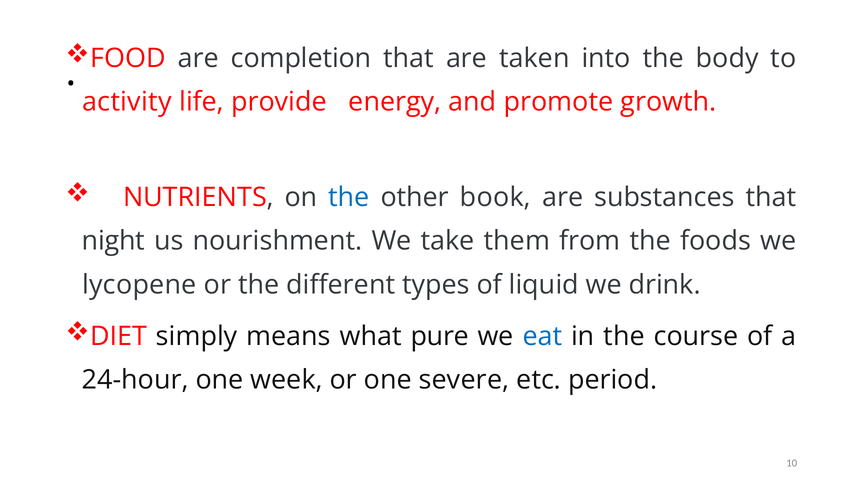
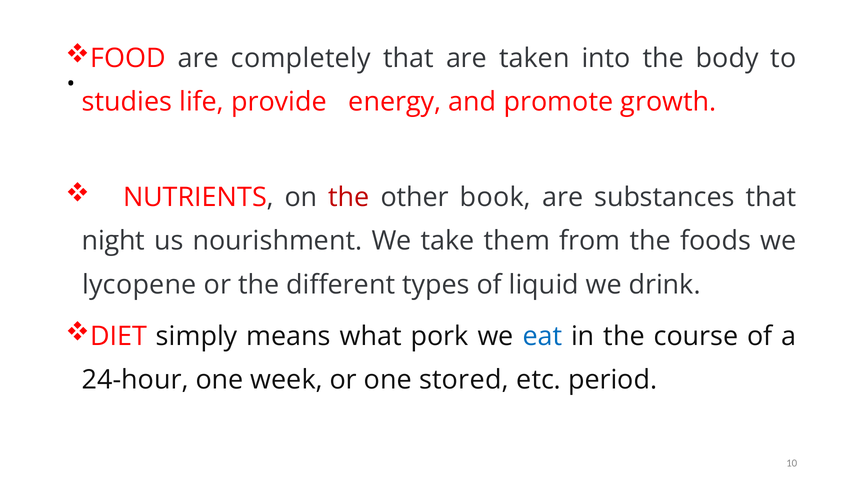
completion: completion -> completely (301, 58)
activity: activity -> studies (127, 102)
the colour: blue -> red (349, 198)
pure: pure -> pork (440, 337)
severe: severe -> stored (464, 380)
